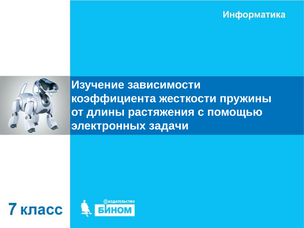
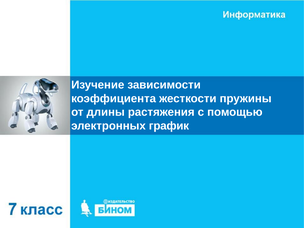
задачи: задачи -> график (169, 126)
